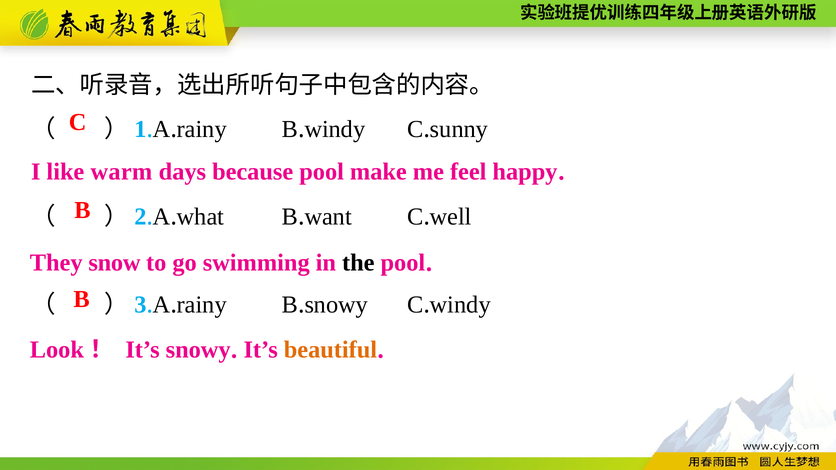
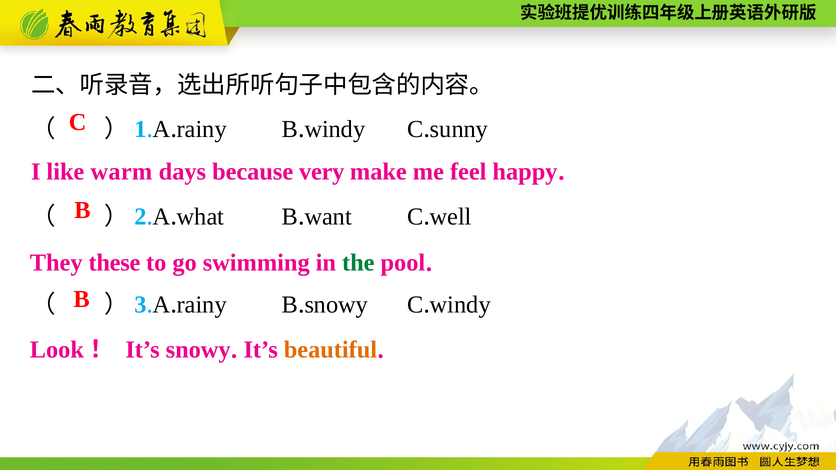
because pool: pool -> very (322, 172)
snow: snow -> these (114, 263)
the colour: black -> green (358, 263)
